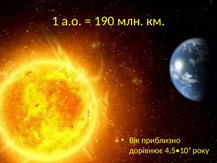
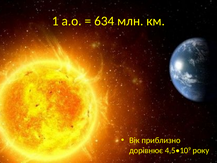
190: 190 -> 634 (104, 21)
